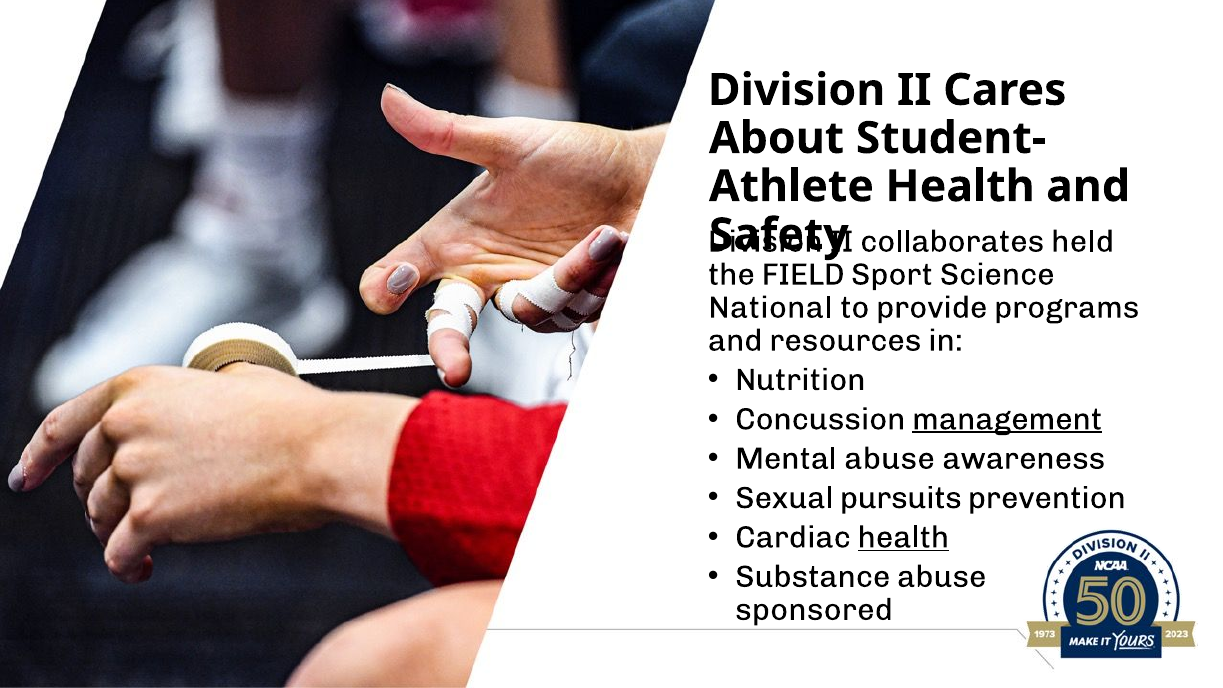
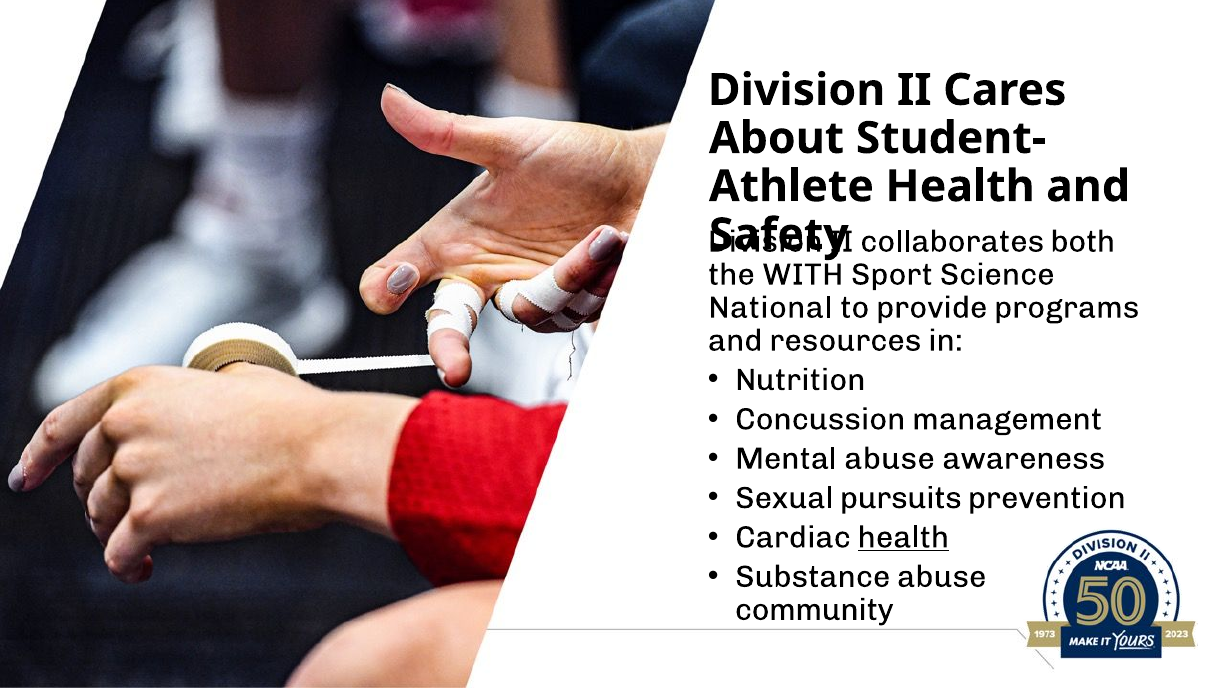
held: held -> both (1083, 241)
FIELD: FIELD -> WITH (803, 274)
management underline: present -> none (1007, 419)
sponsored: sponsored -> community (814, 610)
